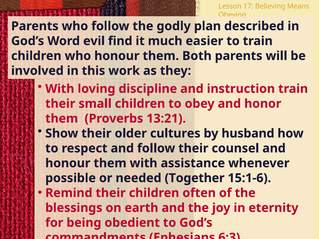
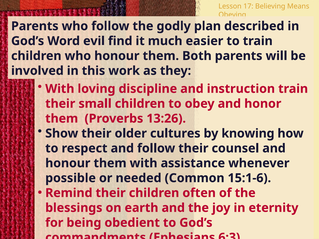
13:21: 13:21 -> 13:26 (166, 119)
husband: husband -> knowing (248, 134)
Together: Together -> Common (195, 178)
